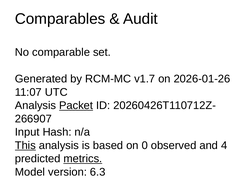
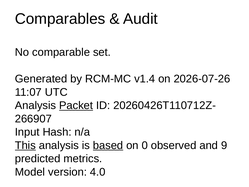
v1.7: v1.7 -> v1.4 (145, 79)
2026-01-26: 2026-01-26 -> 2026-07-26 (202, 79)
based underline: none -> present (108, 145)
4: 4 -> 9 (224, 145)
metrics underline: present -> none (83, 158)
6.3: 6.3 -> 4.0 (98, 172)
